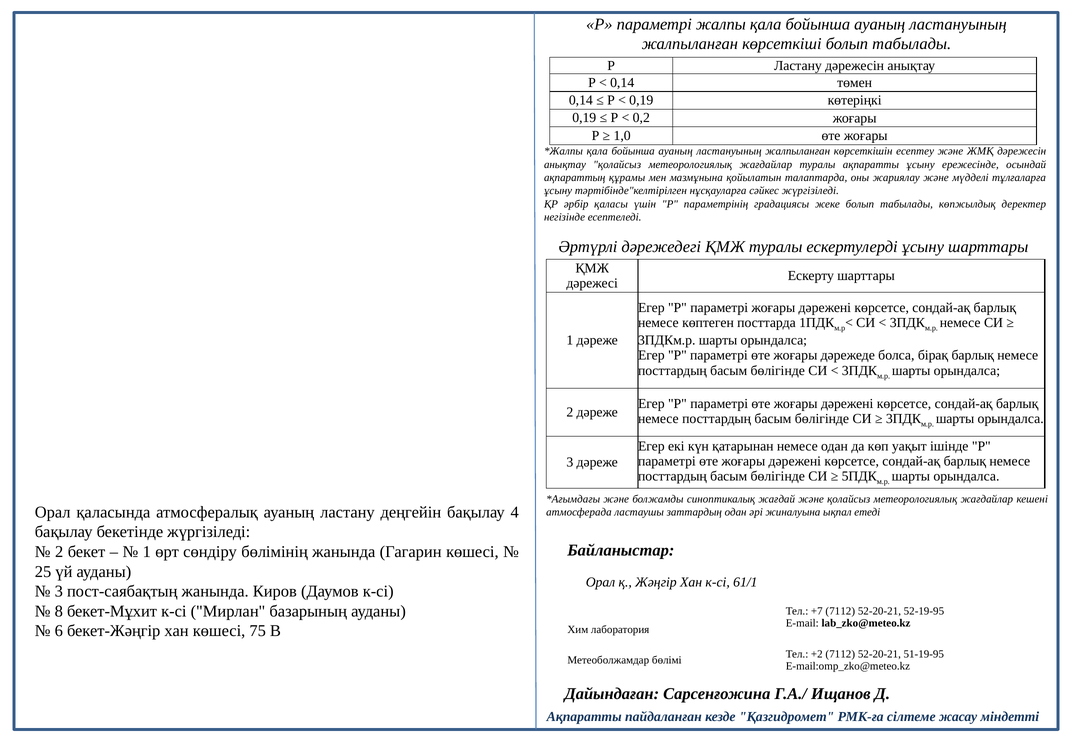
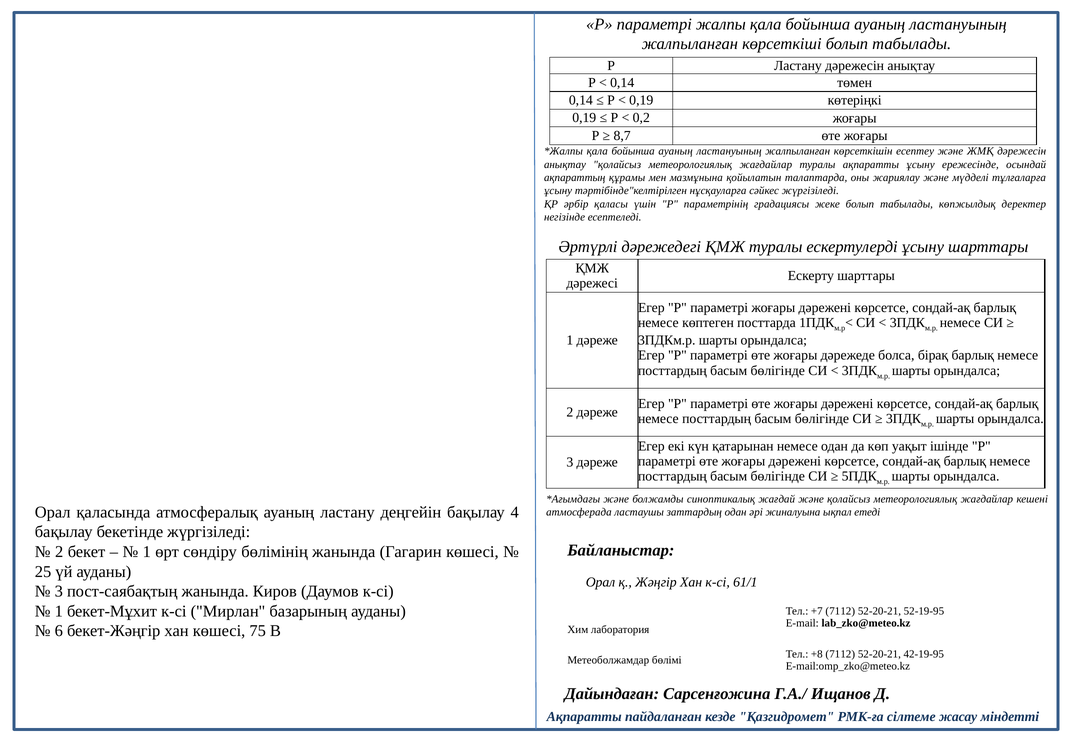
1,0: 1,0 -> 8,7 (622, 136)
8: 8 -> 1 (59, 611)
+2: +2 -> +8 (817, 654)
51-19-95: 51-19-95 -> 42-19-95 (924, 654)
